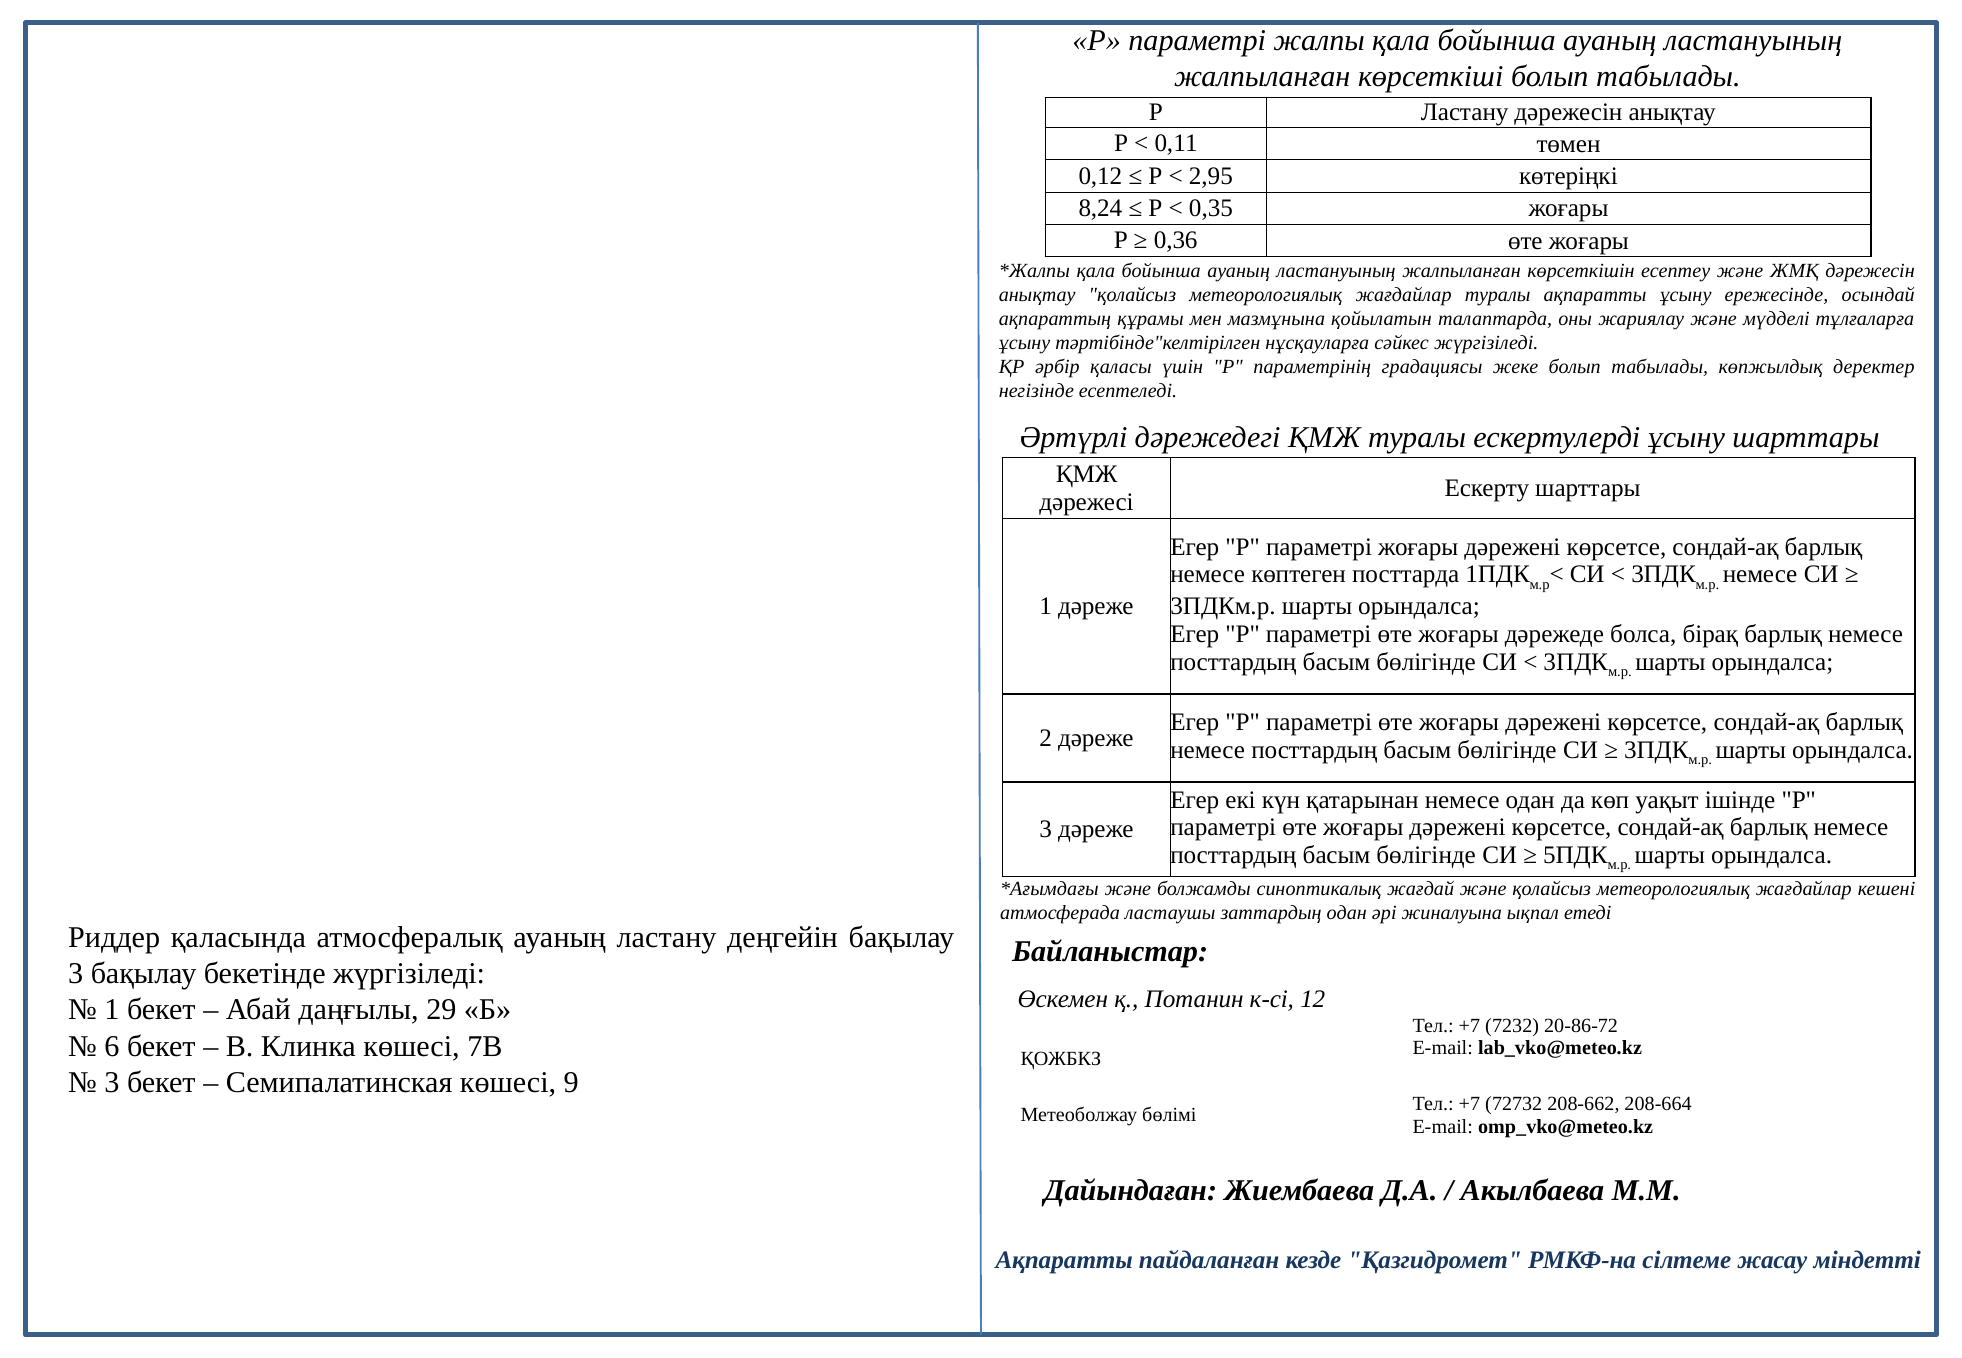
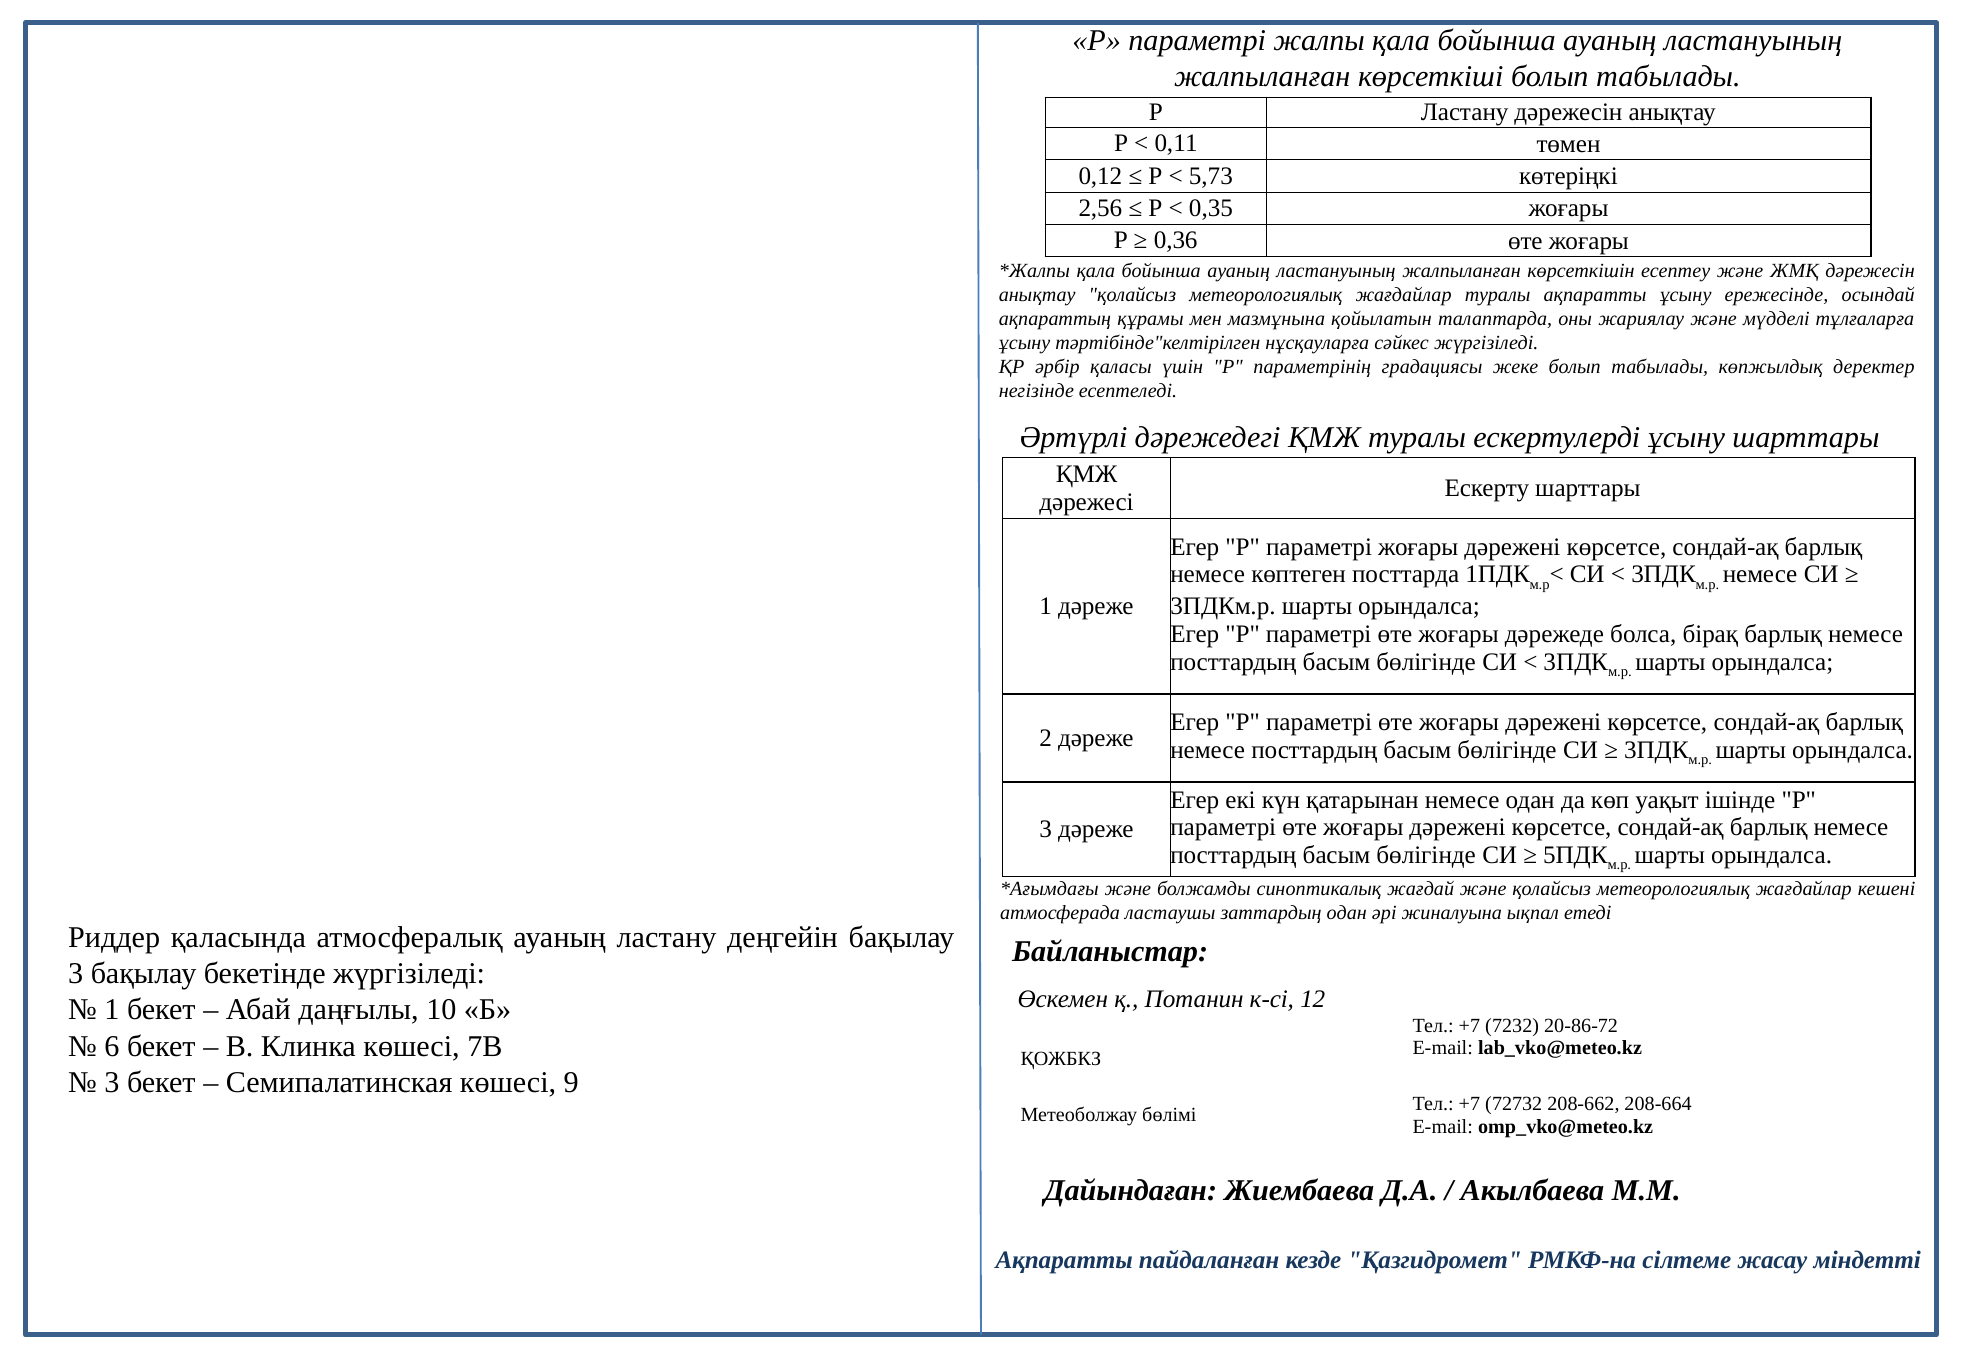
2,95: 2,95 -> 5,73 (1211, 176)
8,24: 8,24 -> 2,56 (1100, 208)
29: 29 -> 10 (441, 1010)
